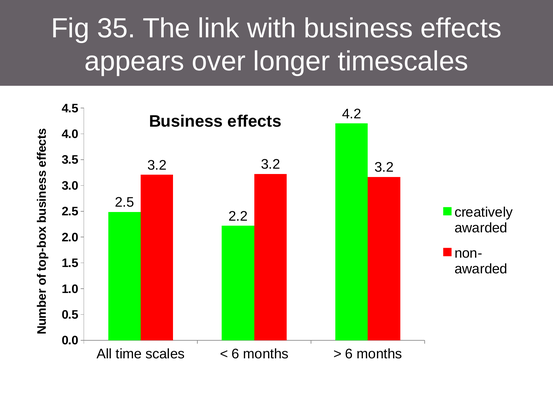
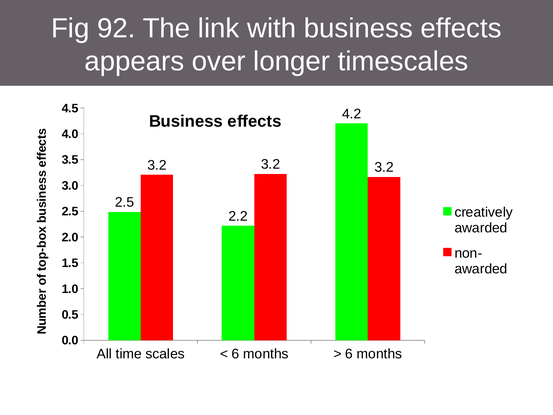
35: 35 -> 92 (116, 28)
